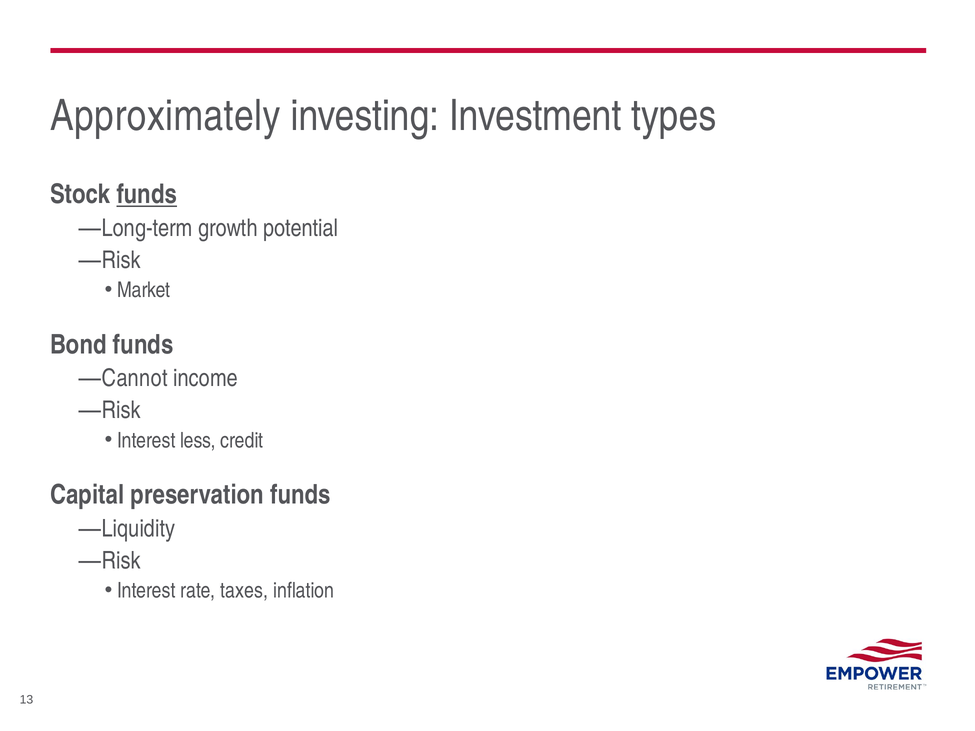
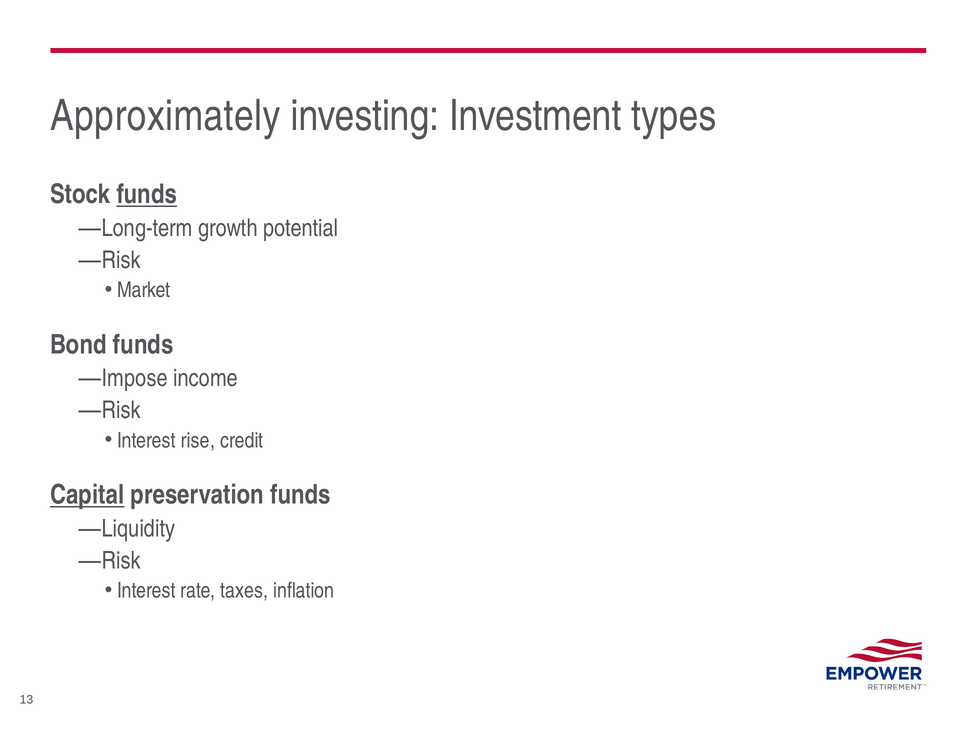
Cannot: Cannot -> Impose (135, 378)
less: less -> rise (198, 441)
Capital underline: none -> present (87, 495)
